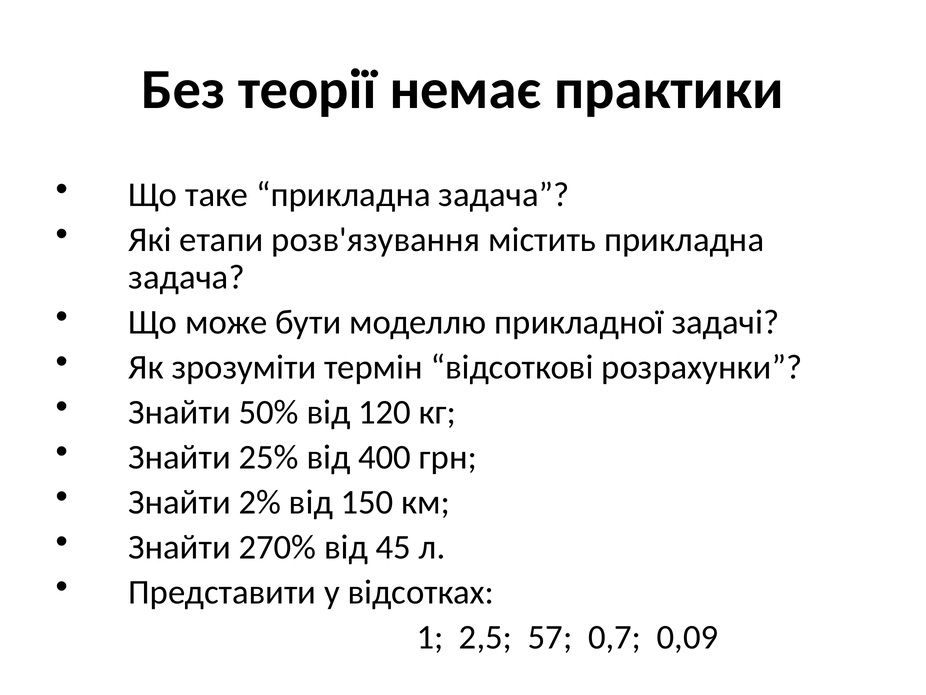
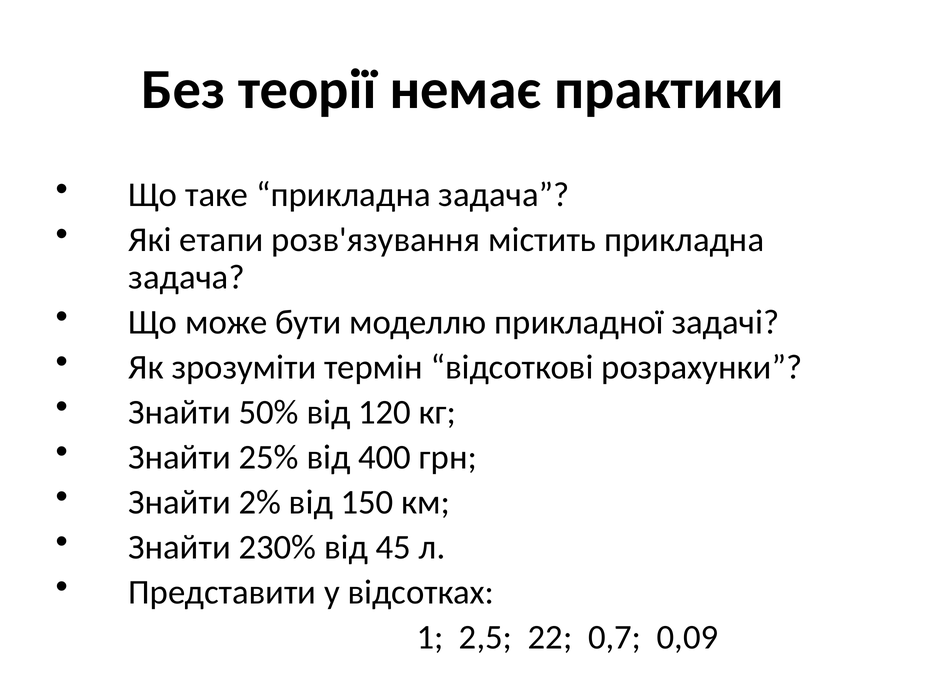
270%: 270% -> 230% (277, 547)
57: 57 -> 22 (550, 637)
